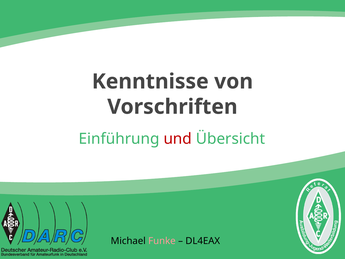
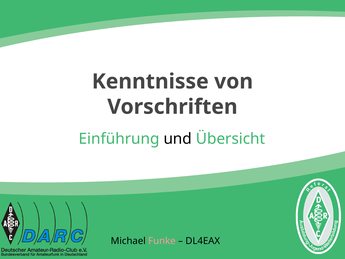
und colour: red -> black (178, 139)
